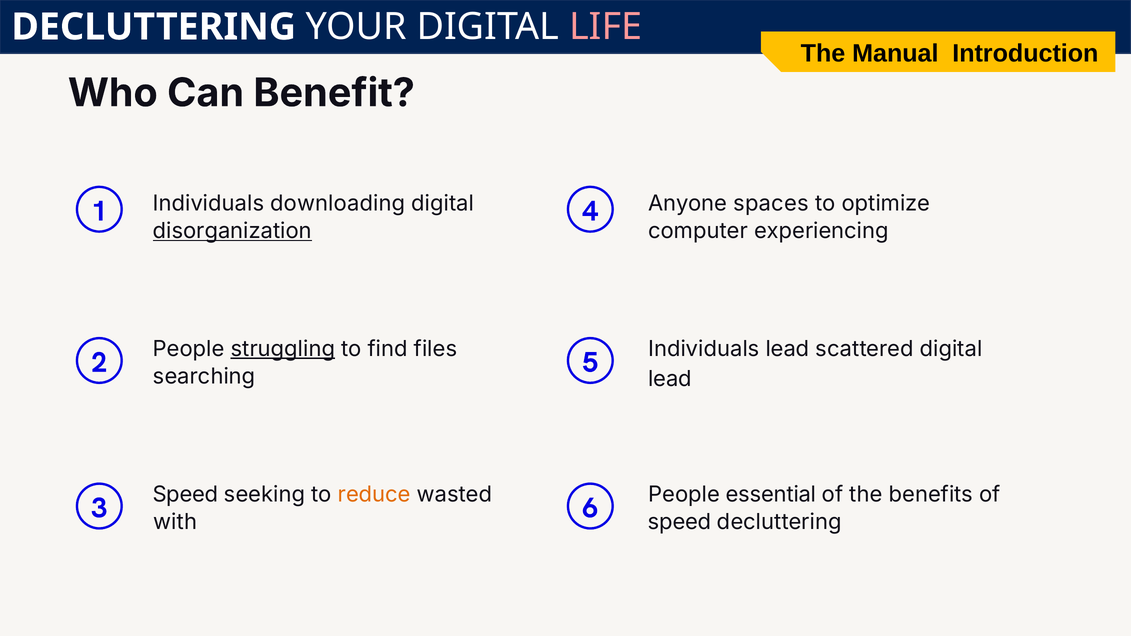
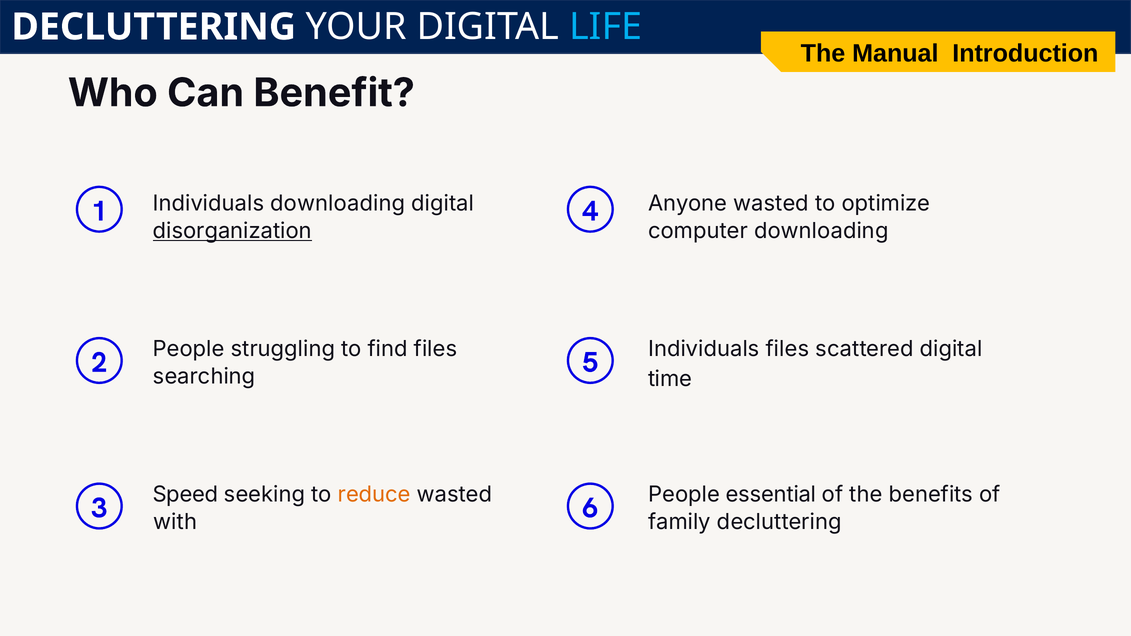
LIFE colour: pink -> light blue (606, 27)
Anyone spaces: spaces -> wasted (771, 203)
computer experiencing: experiencing -> downloading (821, 231)
struggling underline: present -> none (283, 349)
Individuals lead: lead -> files (787, 349)
lead: lead -> time (670, 379)
speed: speed -> family (680, 522)
